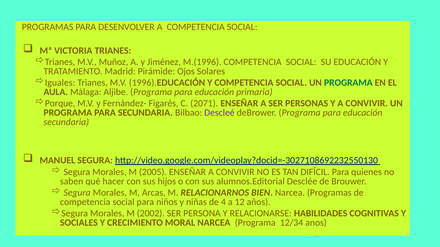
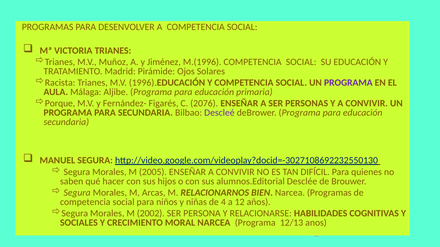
Iguales: Iguales -> Racista (60, 83)
PROGRAMA colour: green -> purple (348, 83)
2071: 2071 -> 2076 (204, 104)
12/34: 12/34 -> 12/13 (292, 223)
